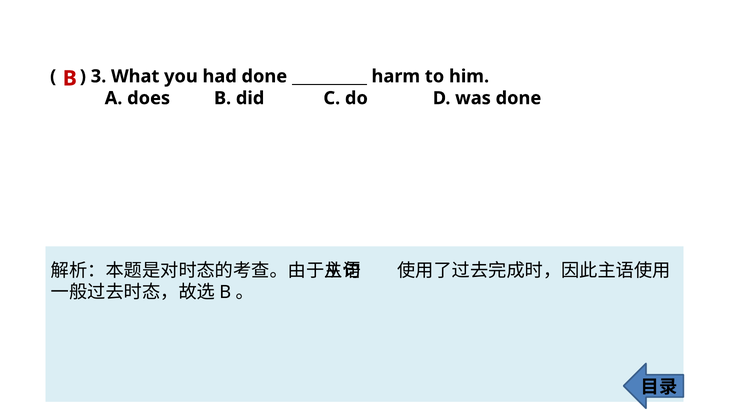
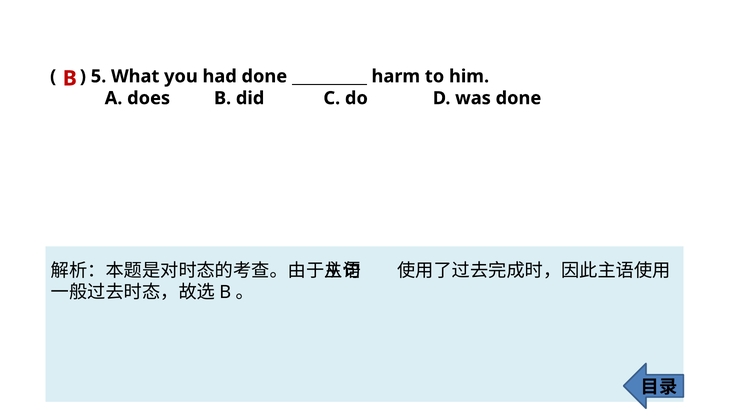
3: 3 -> 5 (99, 76)
